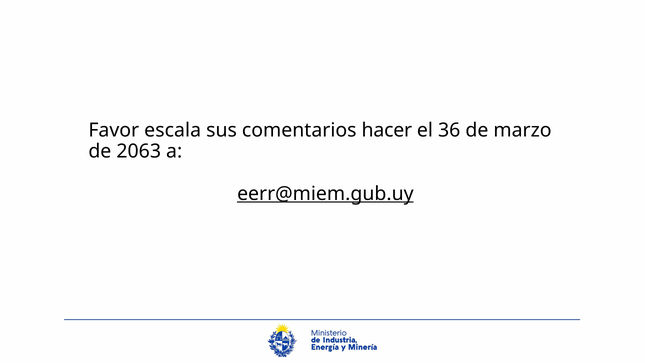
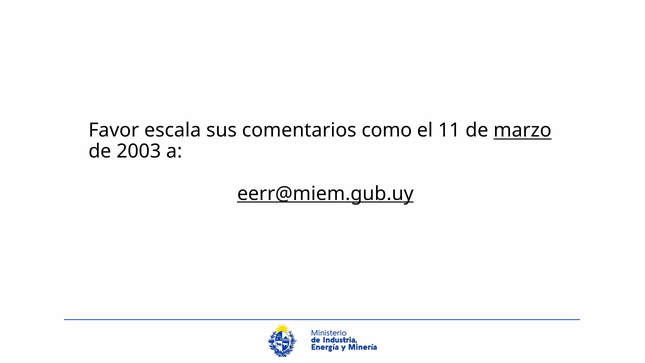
hacer: hacer -> como (387, 130)
36: 36 -> 11 (449, 130)
marzo underline: none -> present (523, 130)
2063: 2063 -> 2003 (139, 151)
